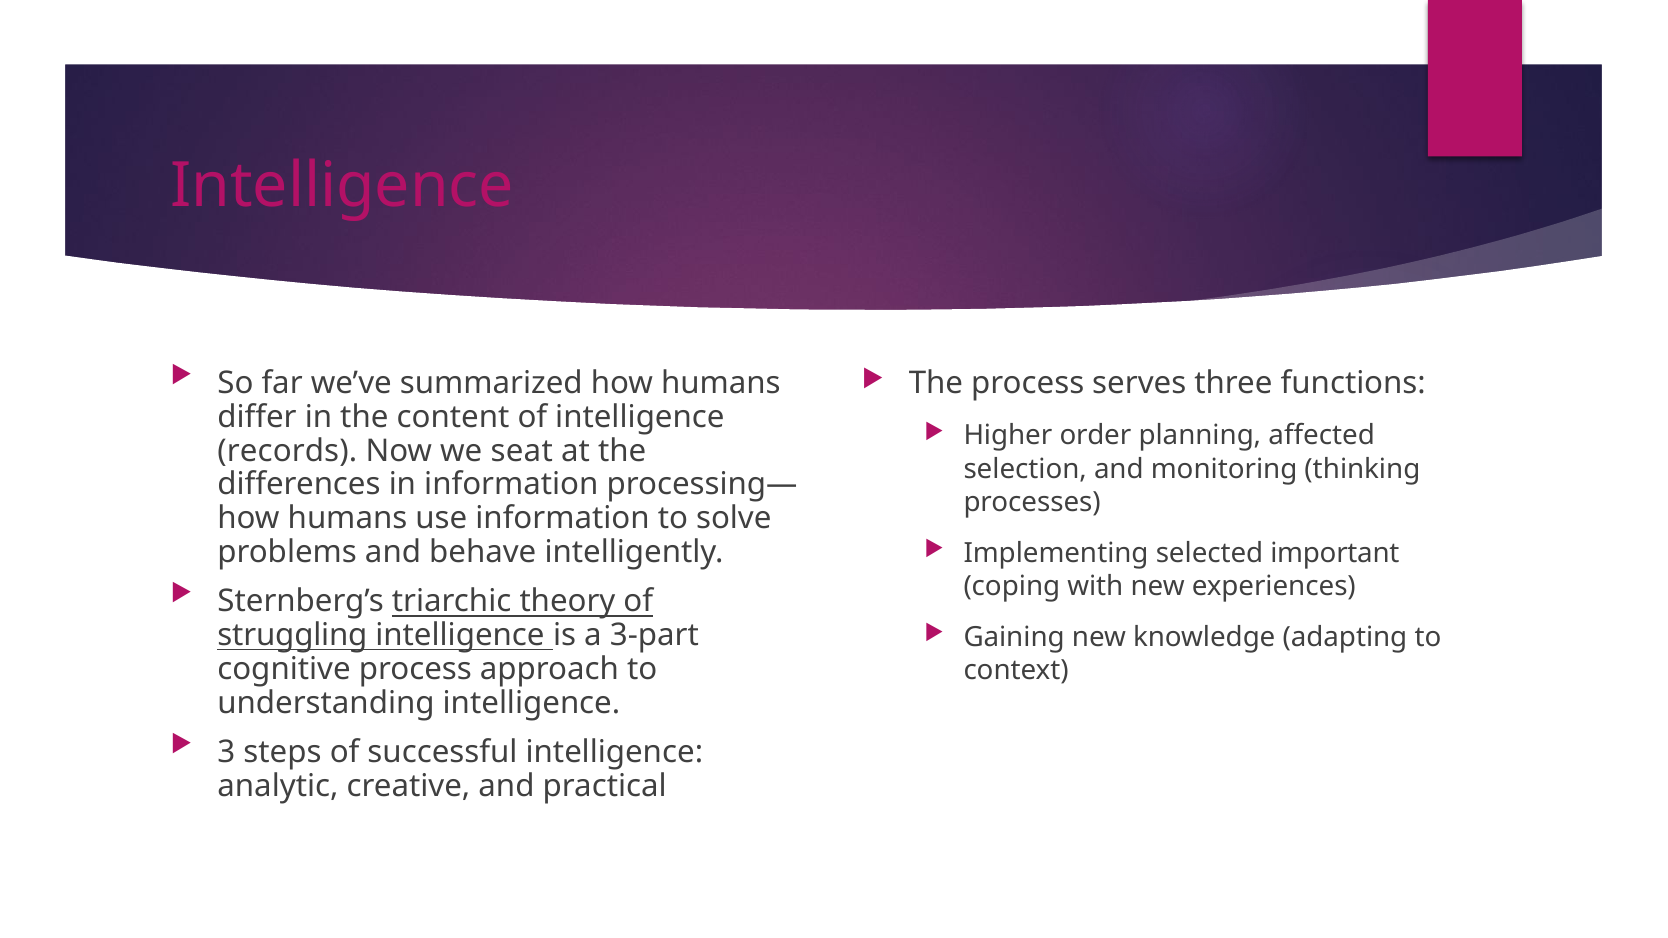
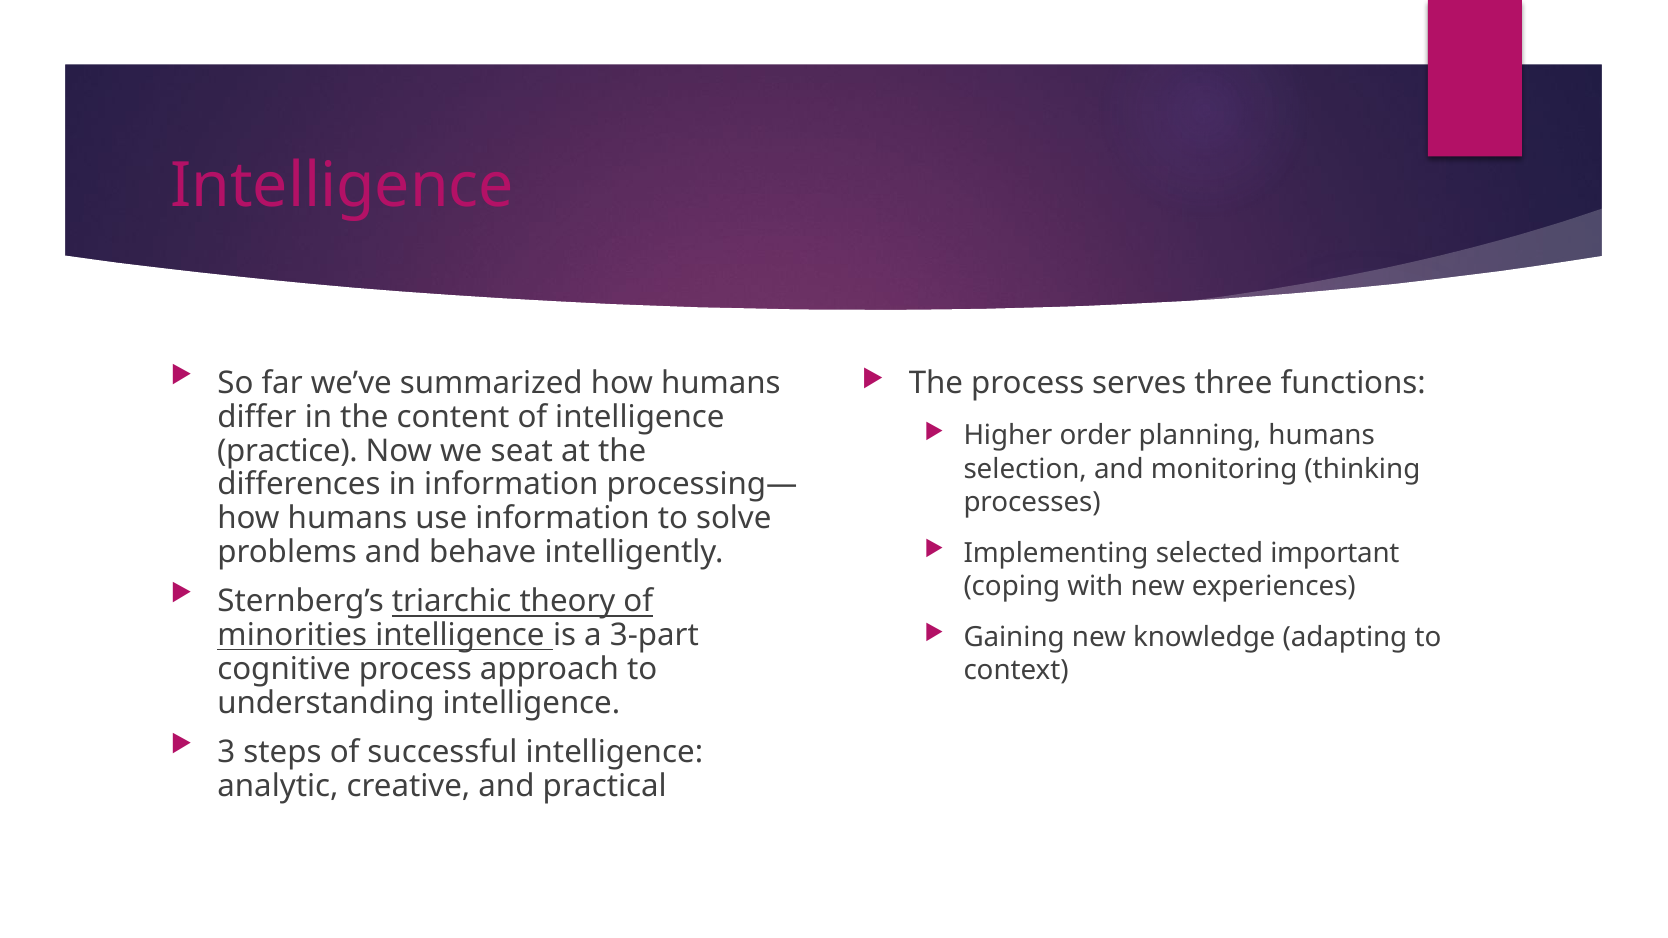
planning affected: affected -> humans (1322, 436)
records: records -> practice (288, 451)
struggling: struggling -> minorities (292, 636)
